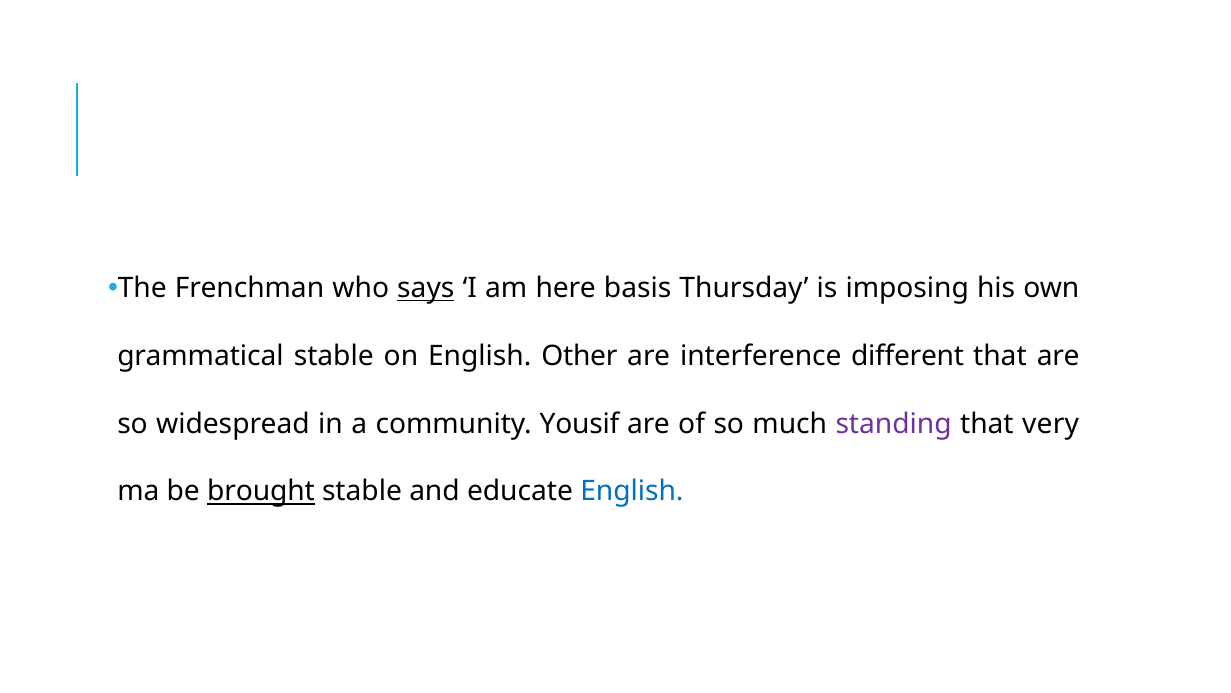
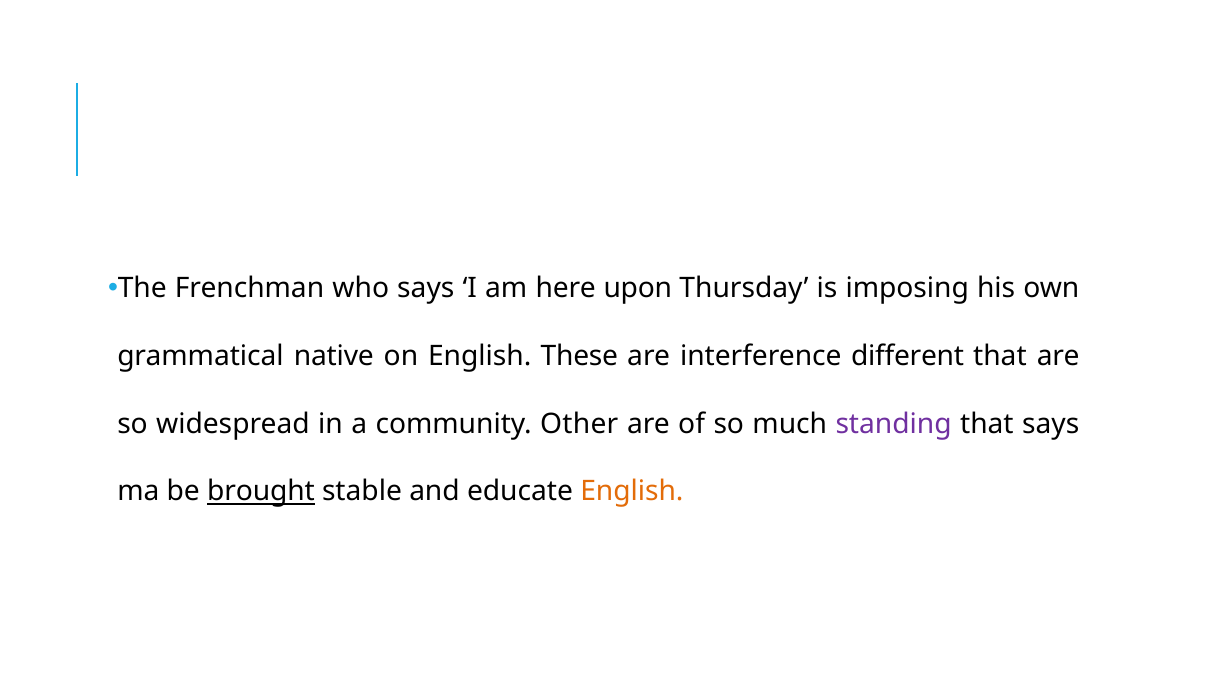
says underline: present -> none (426, 288)
basis: basis -> upon (638, 288)
grammatical stable: stable -> native (334, 356)
Other: Other -> These (579, 356)
Yousif: Yousif -> Other (579, 424)
that very: very -> says (1051, 424)
English colour: blue -> orange (632, 491)
